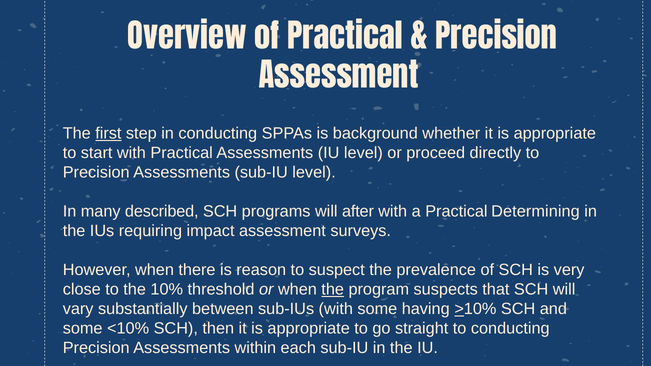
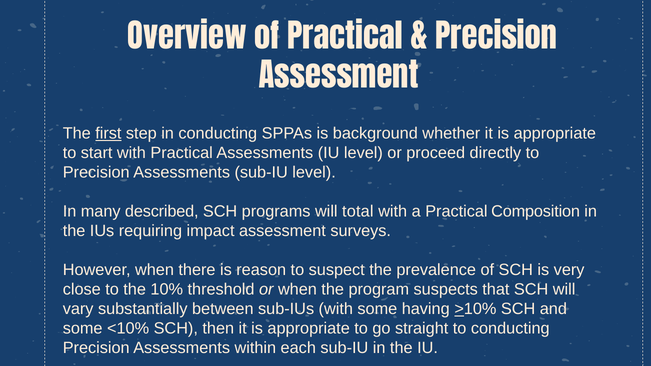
after: after -> total (358, 211)
Determining: Determining -> Composition (536, 211)
the underline: present -> none (333, 290)
